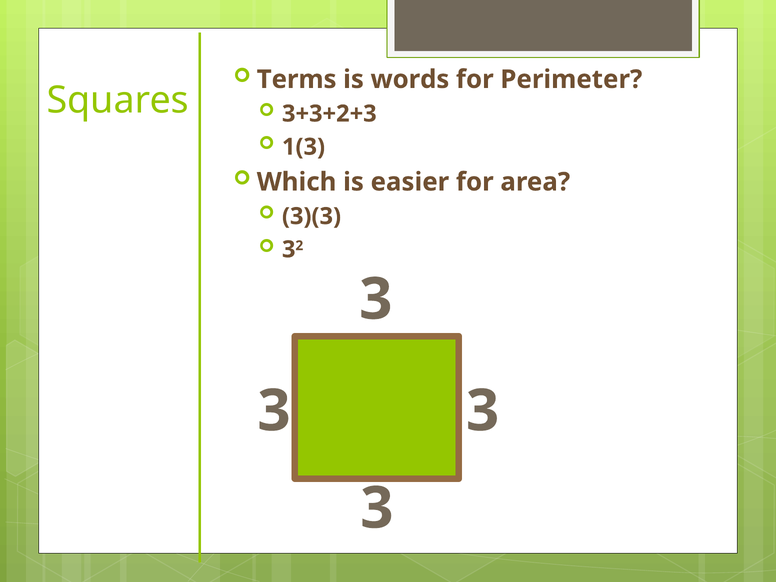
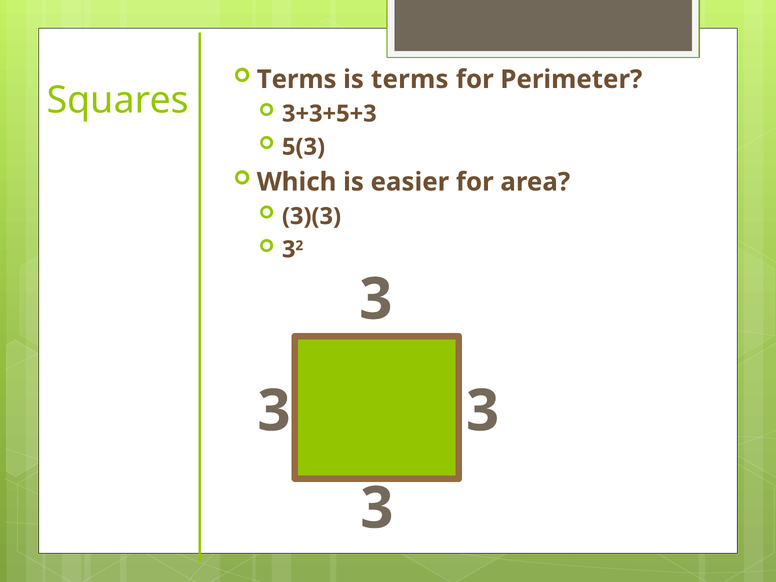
is words: words -> terms (410, 79)
3+3+2+3: 3+3+2+3 -> 3+3+5+3 (329, 114)
1(3: 1(3 -> 5(3 (304, 147)
